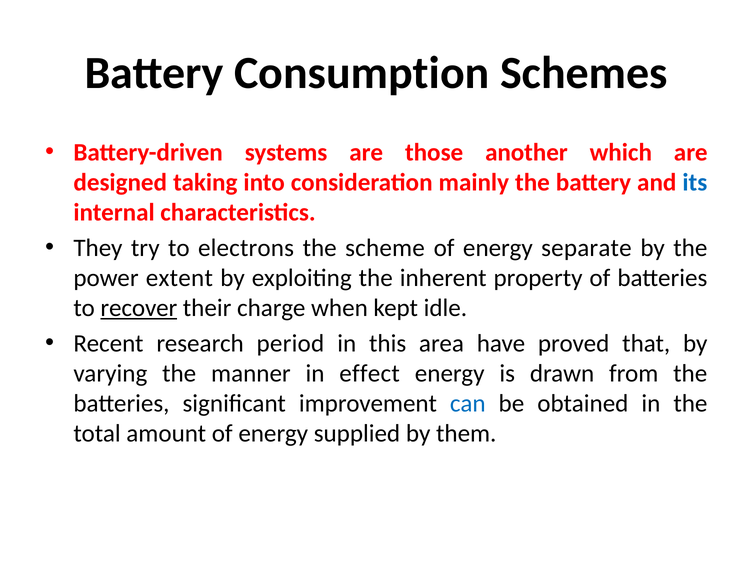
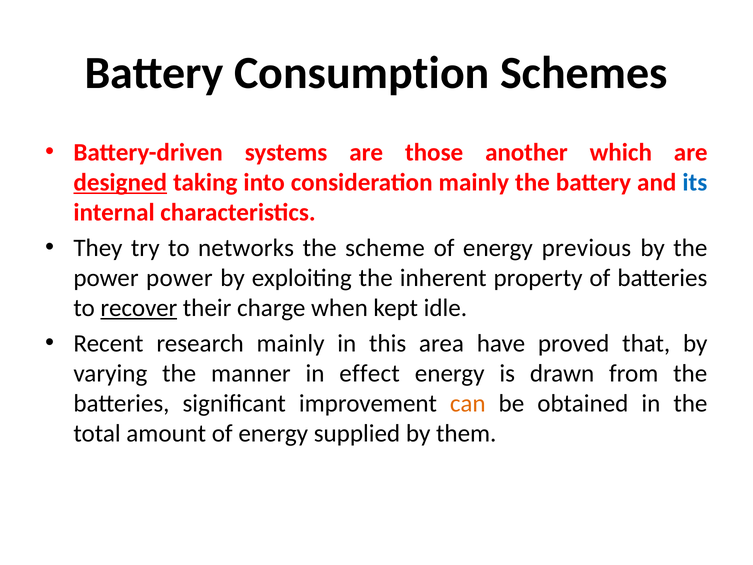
designed underline: none -> present (120, 182)
electrons: electrons -> networks (246, 248)
separate: separate -> previous (586, 248)
power extent: extent -> power (179, 278)
research period: period -> mainly (291, 343)
can colour: blue -> orange (468, 403)
